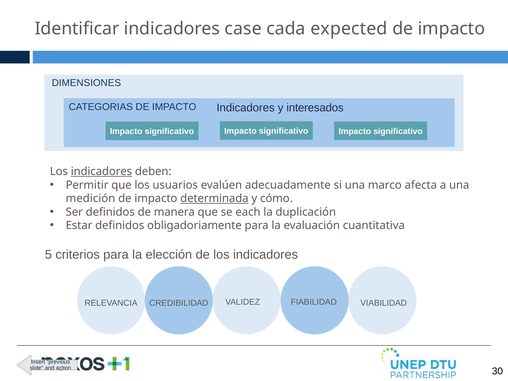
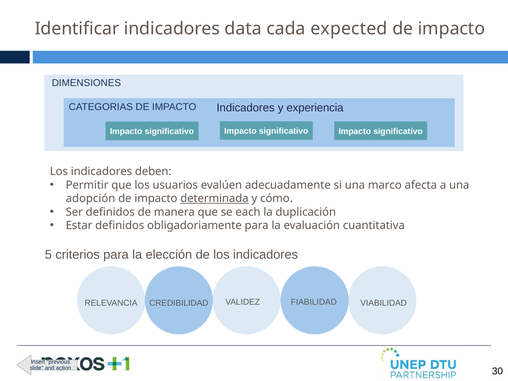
case: case -> data (243, 29)
interesados: interesados -> experiencia (315, 108)
indicadores underline: present -> none (101, 171)
medición: medición -> adopción (91, 198)
